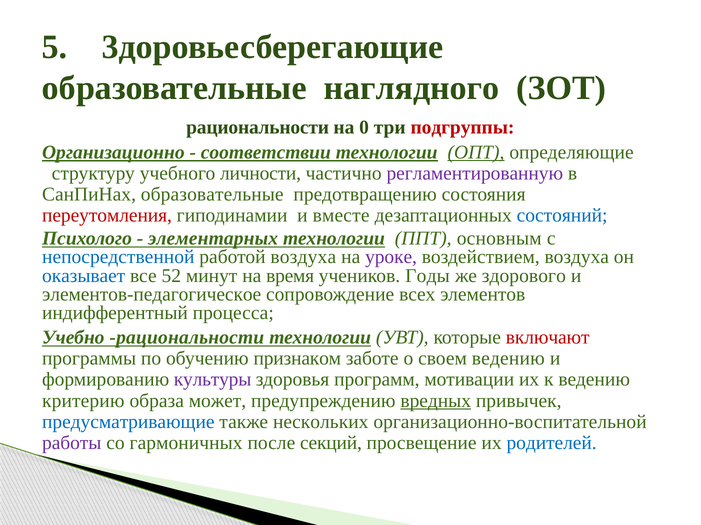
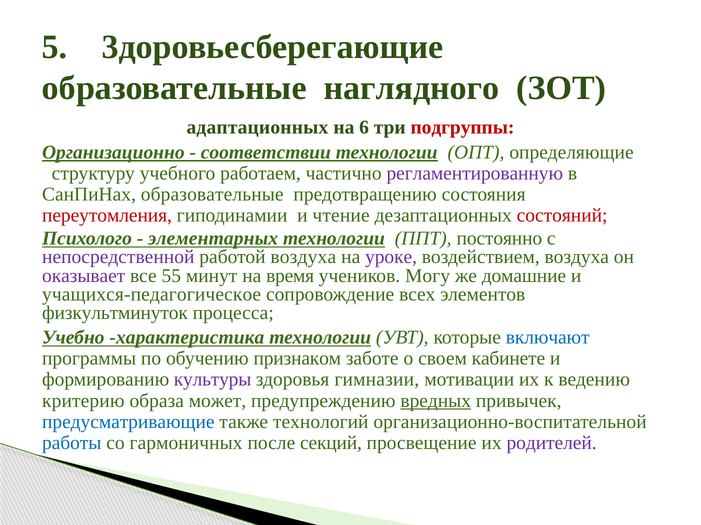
рациональности: рациональности -> адаптационных (257, 127)
0: 0 -> 6 (364, 127)
ОПТ underline: present -> none (476, 152)
личности: личности -> работаем (261, 173)
вместе: вместе -> чтение (341, 216)
состояний colour: blue -> red (562, 216)
основным: основным -> постоянно (499, 239)
непосредственной colour: blue -> purple (118, 257)
оказывает colour: blue -> purple (84, 276)
52: 52 -> 55 (171, 276)
Годы: Годы -> Могу (428, 276)
здорового: здорового -> домашние (524, 276)
элементов-педагогическое: элементов-педагогическое -> учащихся-педагогическое (152, 295)
индифферентный: индифферентный -> физкультминуток (115, 314)
Учебно рациональности: рациональности -> характеристика (187, 338)
включают colour: red -> blue (548, 338)
своем ведению: ведению -> кабинете (508, 359)
программ: программ -> гимназии (377, 380)
нескольких: нескольких -> технологий (321, 422)
работы colour: purple -> blue (72, 443)
родителей colour: blue -> purple (552, 443)
